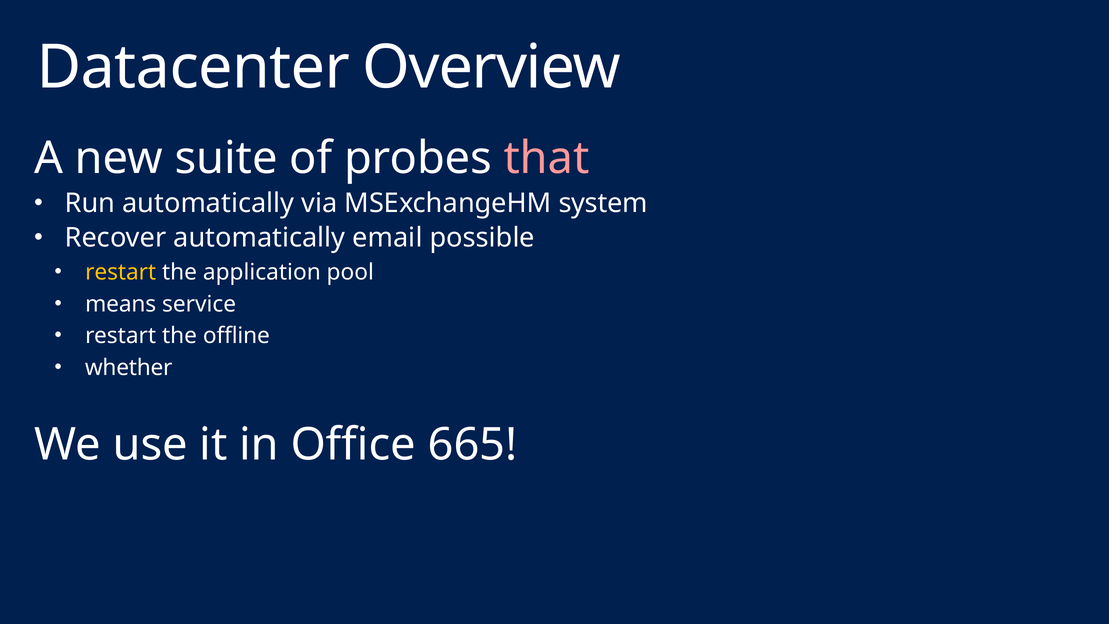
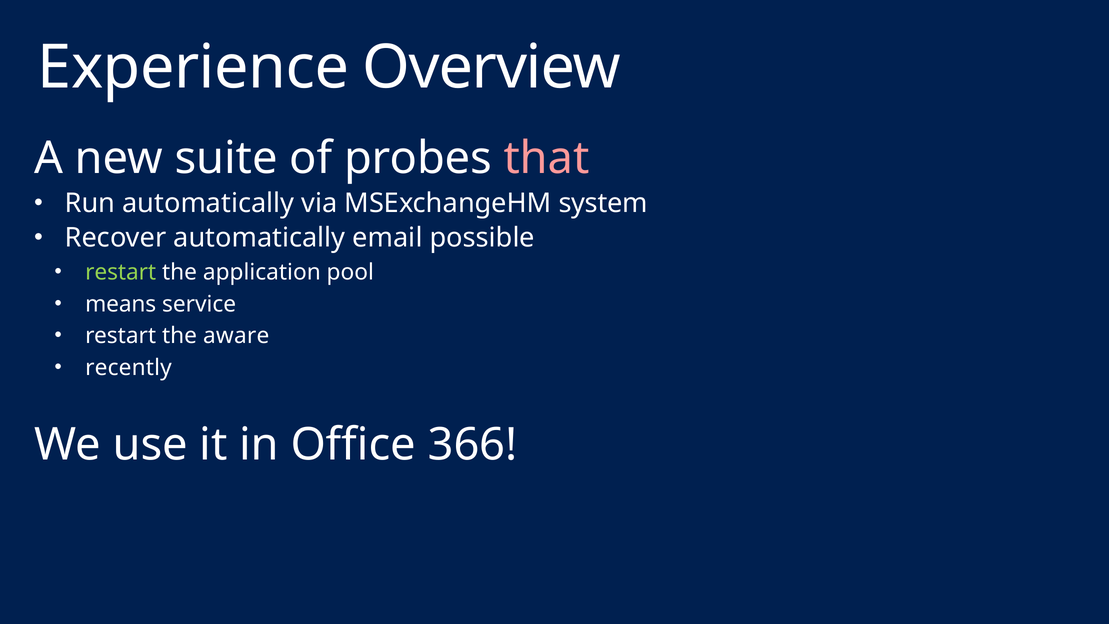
Datacenter: Datacenter -> Experience (193, 67)
restart colour: yellow -> light green (121, 272)
offline: offline -> aware (236, 336)
whether: whether -> recently (128, 368)
665: 665 -> 366 (473, 444)
